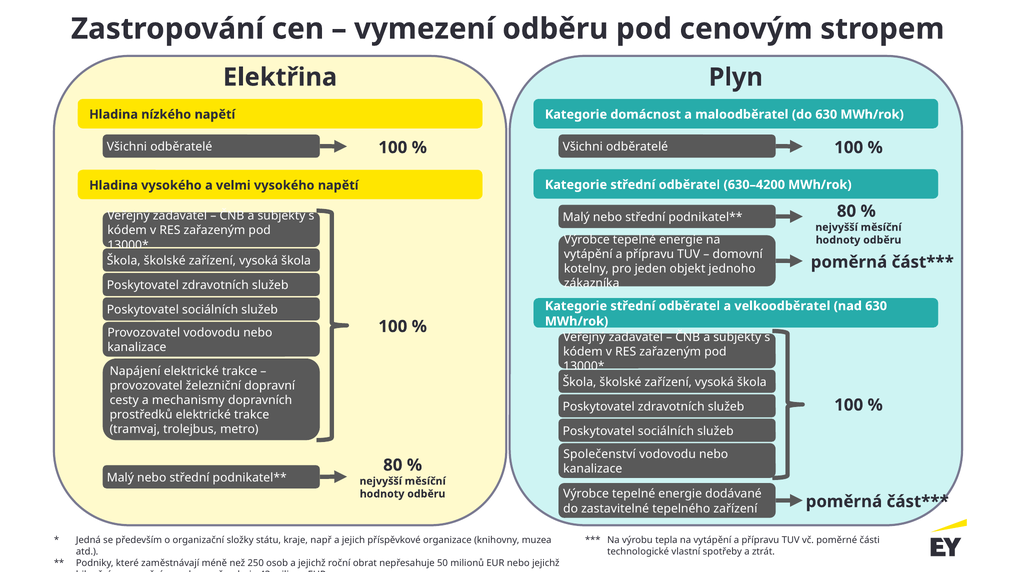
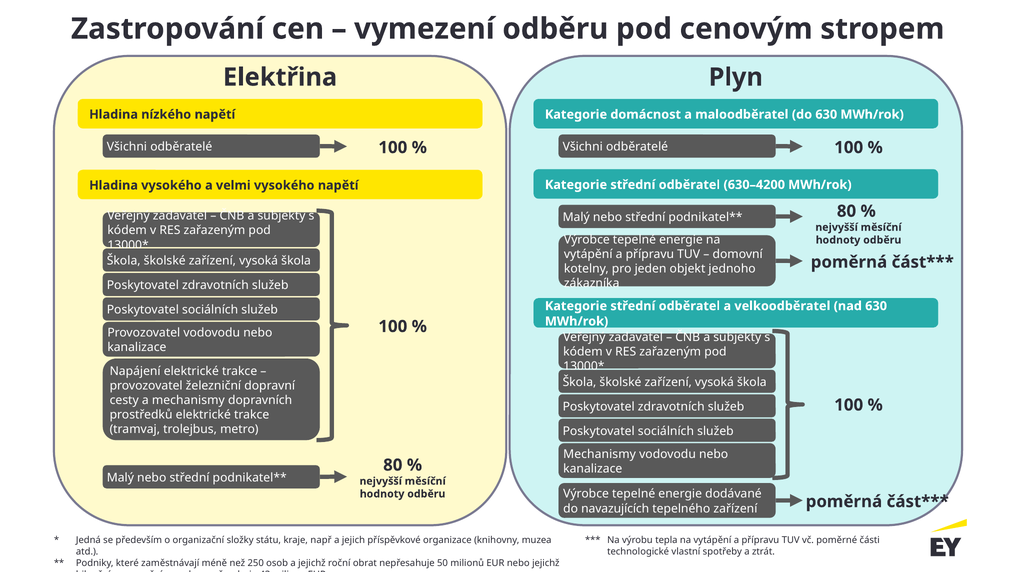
Společenství: Společenství -> Mechanismy (600, 454)
zastavitelné: zastavitelné -> navazujících (615, 508)
